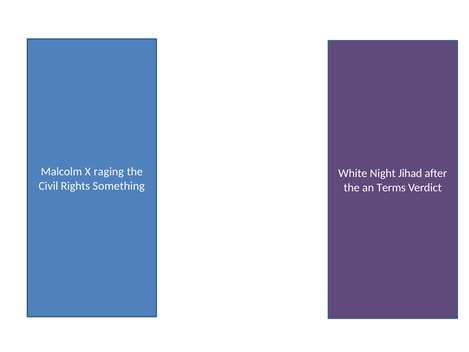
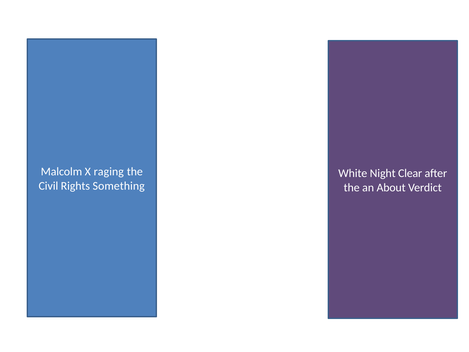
Jihad: Jihad -> Clear (410, 173)
Terms: Terms -> About (391, 187)
